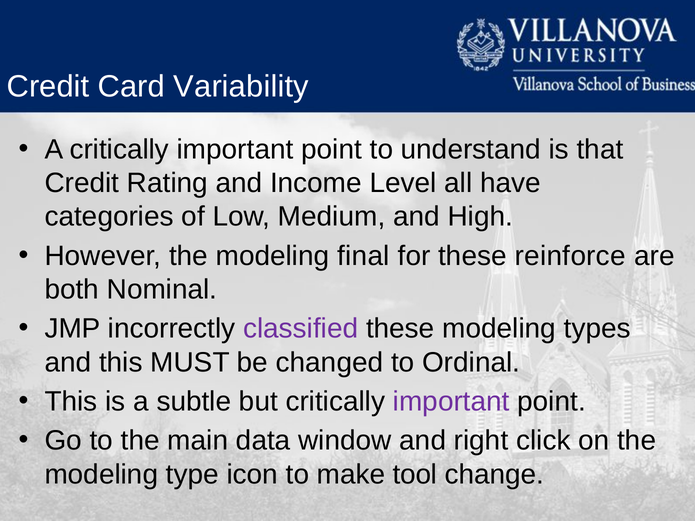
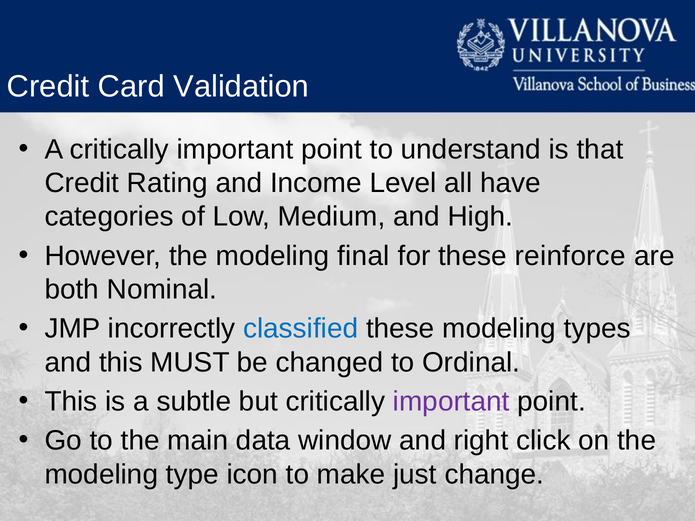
Variability: Variability -> Validation (241, 87)
classified colour: purple -> blue (301, 329)
tool: tool -> just (415, 474)
